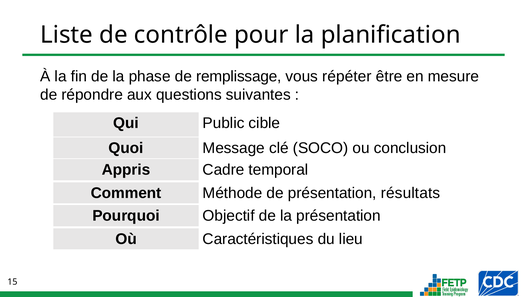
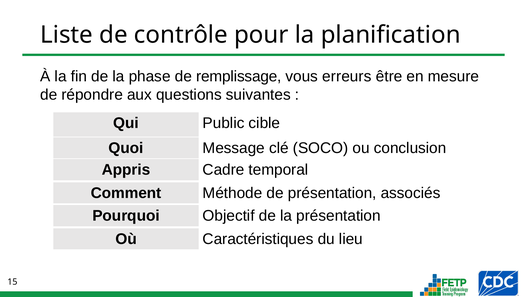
répéter: répéter -> erreurs (347, 76)
résultats: résultats -> associés (411, 193)
